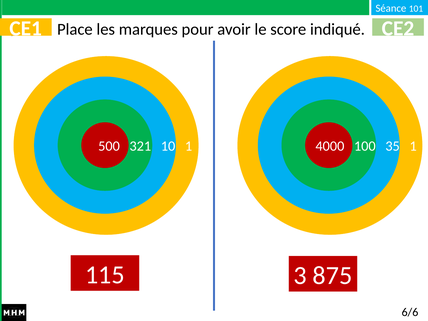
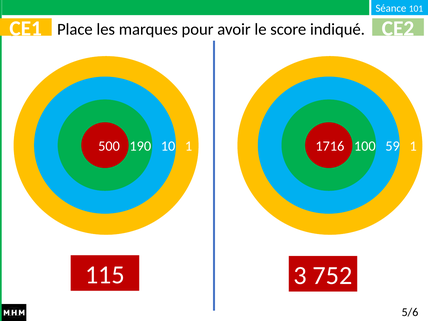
321: 321 -> 190 (140, 146)
4000: 4000 -> 1716 (330, 146)
35: 35 -> 59 (393, 146)
875: 875 -> 752 (332, 276)
6/6: 6/6 -> 5/6 (410, 312)
